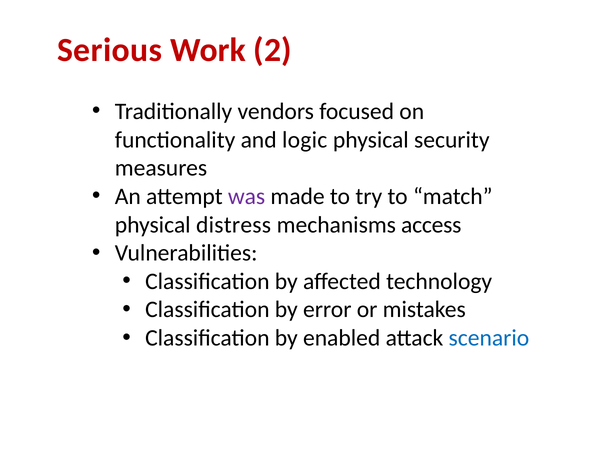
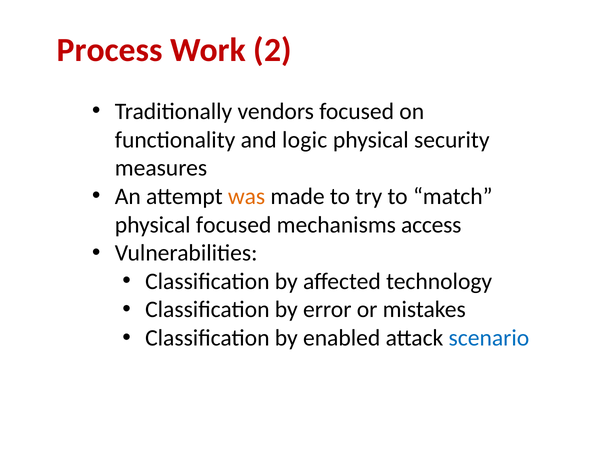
Serious: Serious -> Process (110, 50)
was colour: purple -> orange (247, 197)
physical distress: distress -> focused (234, 225)
